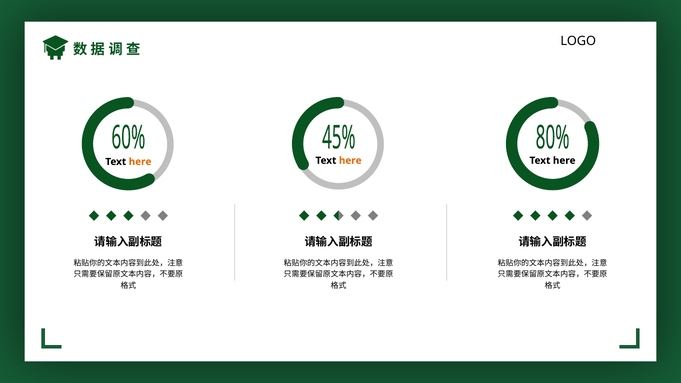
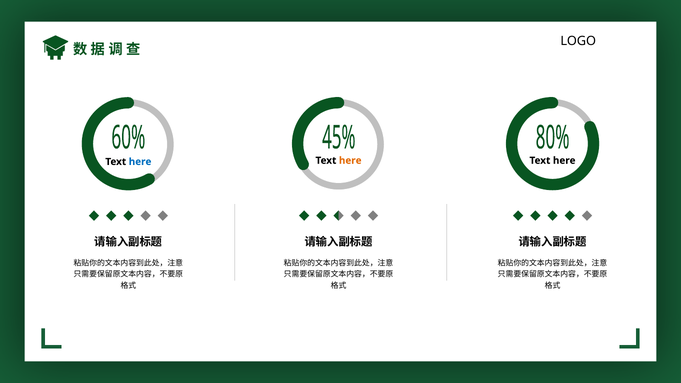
here colour: orange -> blue (140, 162)
